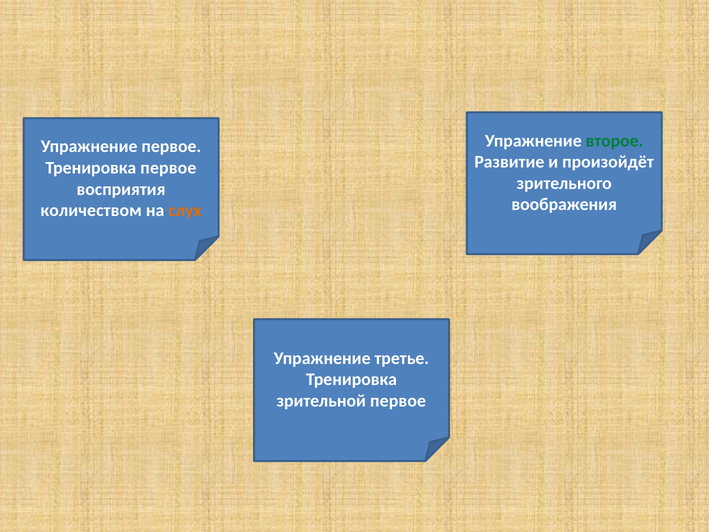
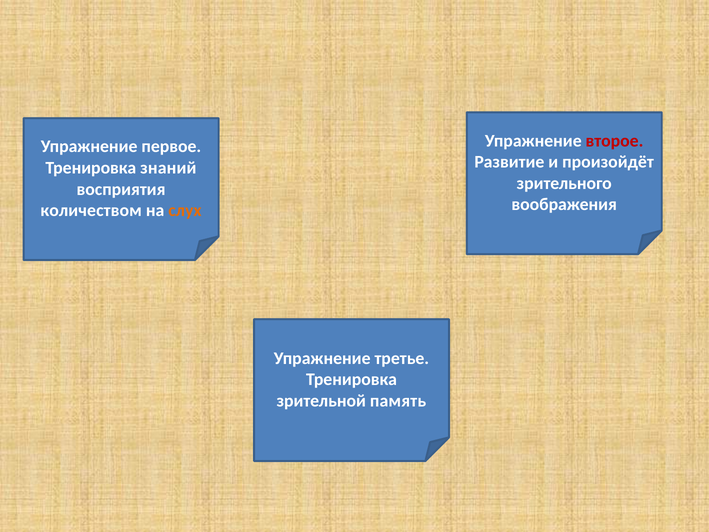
второе colour: green -> red (614, 141)
Тренировка первое: первое -> знаний (168, 168)
зрительной первое: первое -> память (398, 401)
